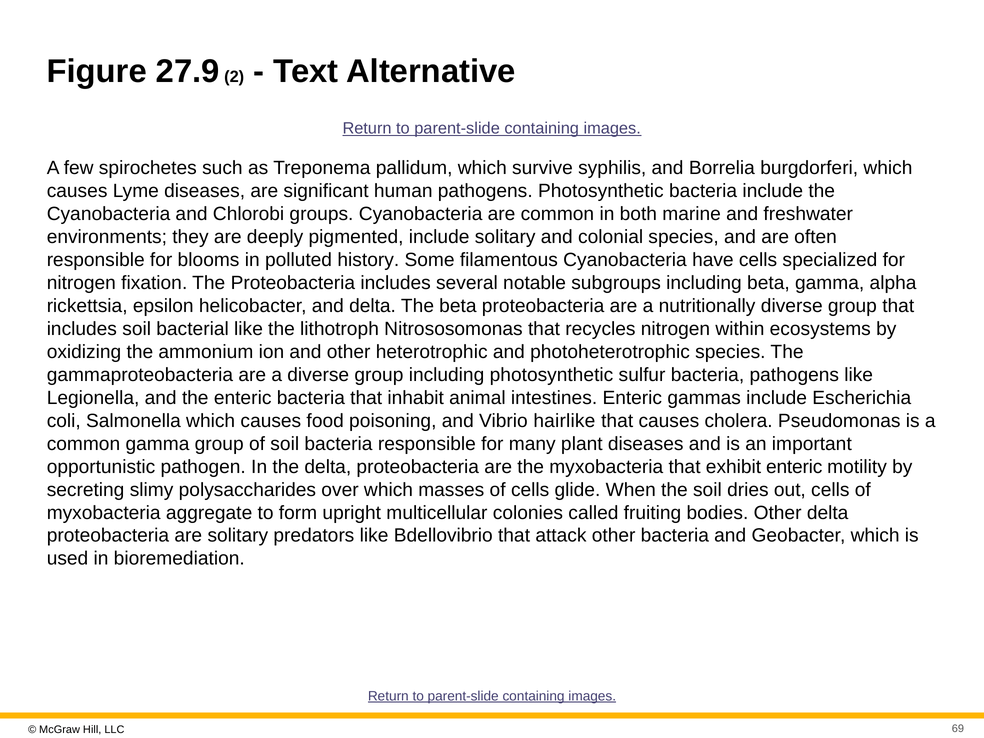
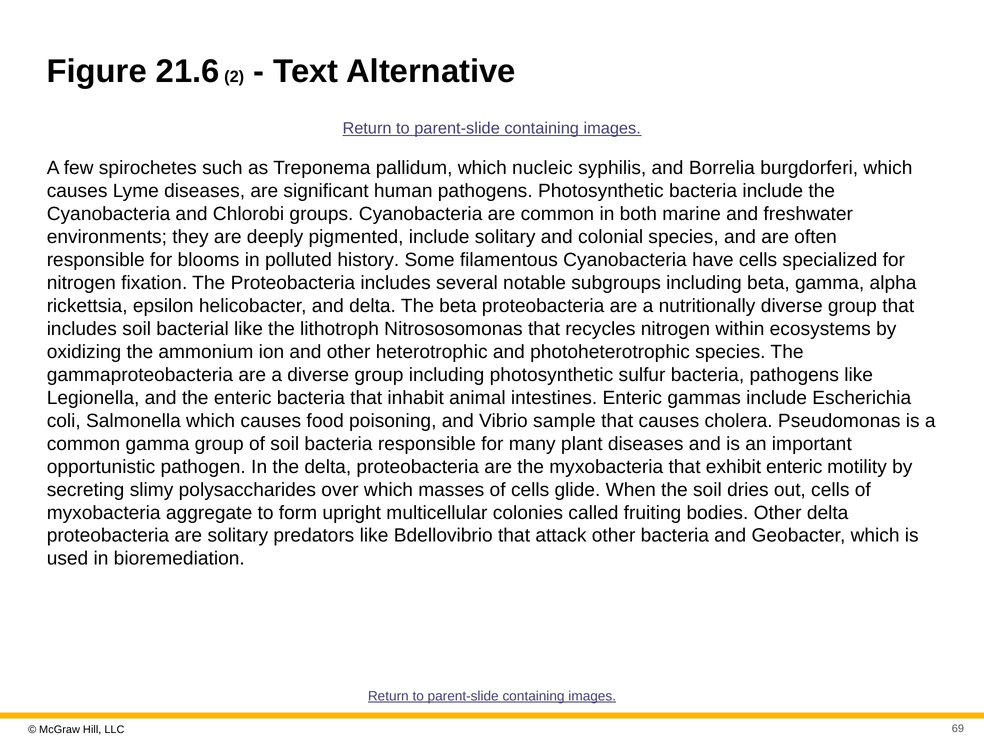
27.9: 27.9 -> 21.6 (188, 72)
survive: survive -> nucleic (542, 168)
hairlike: hairlike -> sample (564, 421)
